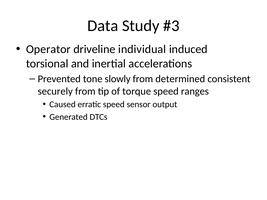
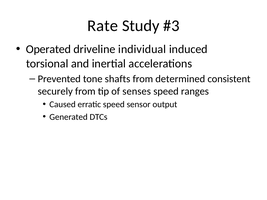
Data: Data -> Rate (103, 26)
Operator: Operator -> Operated (48, 49)
slowly: slowly -> shafts (118, 79)
torque: torque -> senses (137, 91)
